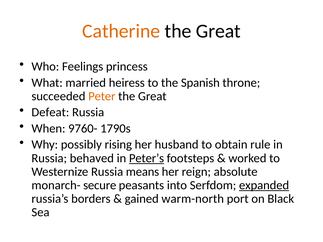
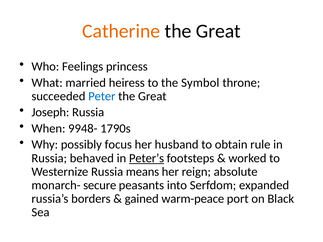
Spanish: Spanish -> Symbol (200, 83)
Peter colour: orange -> blue (102, 96)
Defeat: Defeat -> Joseph (50, 112)
9760-: 9760- -> 9948- (83, 129)
rising: rising -> focus (118, 145)
expanded underline: present -> none (264, 185)
warm-north: warm-north -> warm-peace (193, 199)
